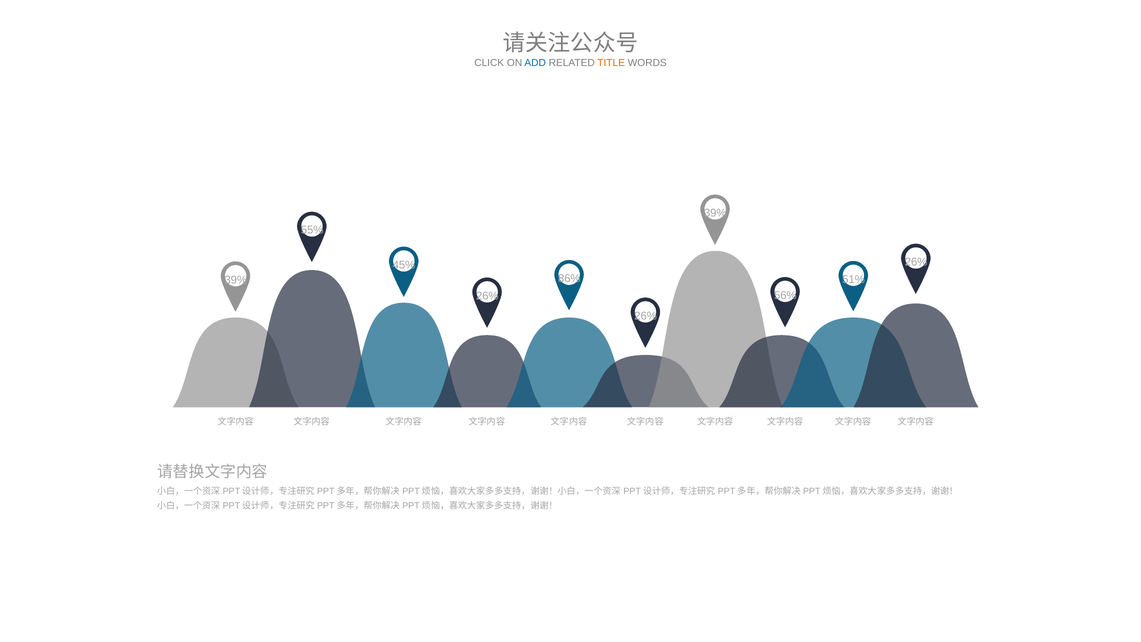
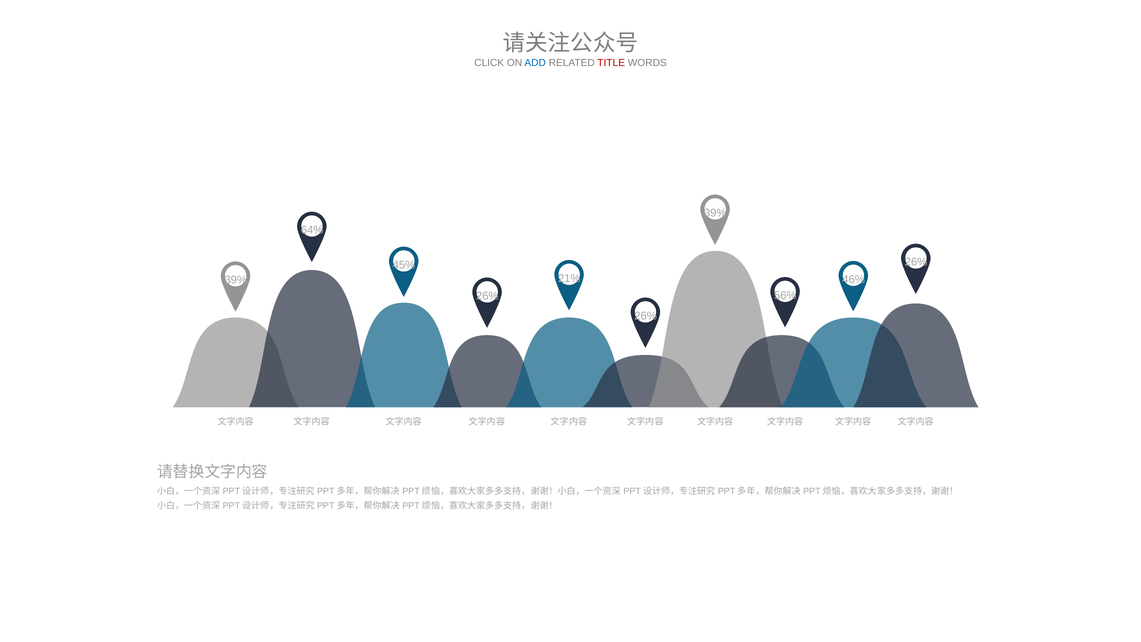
TITLE colour: orange -> red (611, 63)
55%: 55% -> 64% (312, 230)
86%: 86% -> 21% (569, 278)
51%: 51% -> 46% (854, 279)
